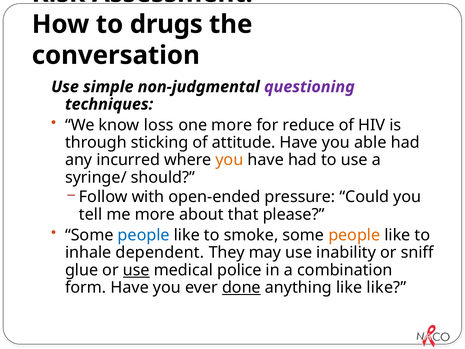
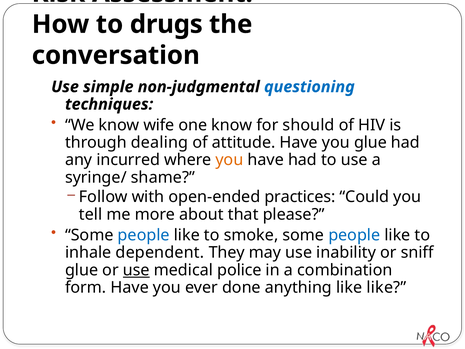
questioning colour: purple -> blue (309, 87)
loss: loss -> wife (159, 125)
one more: more -> know (232, 125)
reduce: reduce -> should (309, 125)
sticking: sticking -> dealing (160, 142)
you able: able -> glue (370, 142)
should: should -> shame (163, 177)
pressure: pressure -> practices (300, 197)
people colour: orange -> blue (354, 235)
done underline: present -> none (241, 287)
